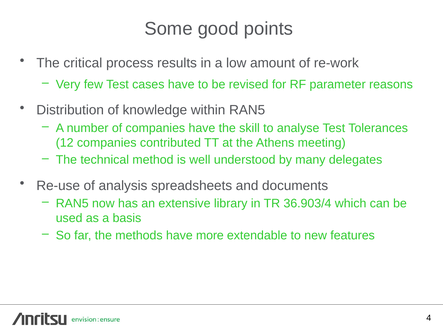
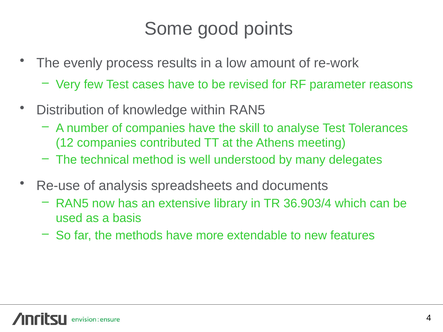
critical: critical -> evenly (83, 63)
